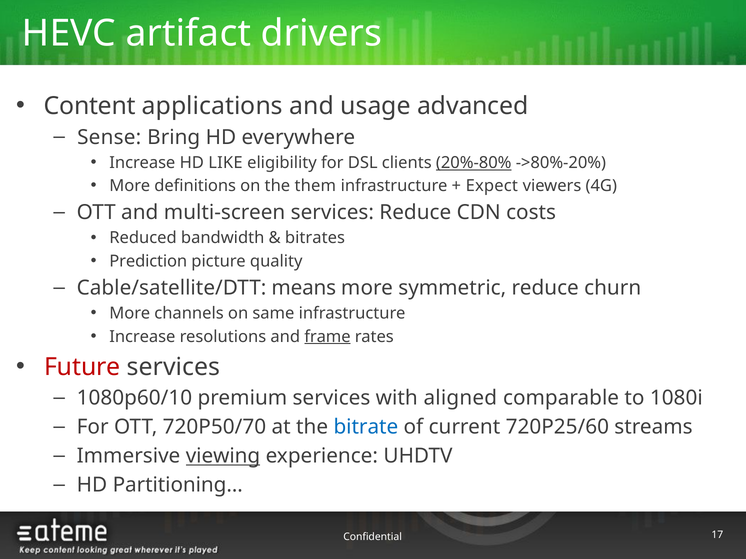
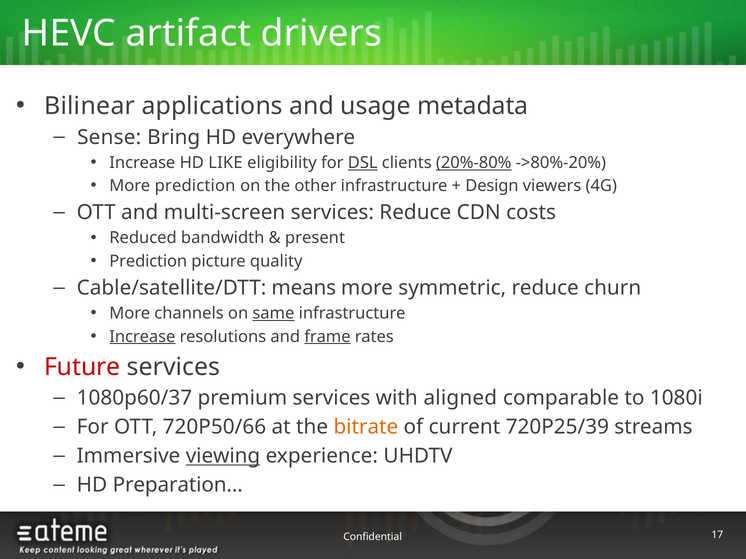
Content: Content -> Bilinear (90, 106)
advanced: advanced -> metadata (473, 106)
DSL underline: none -> present (363, 163)
More definitions: definitions -> prediction (195, 186)
them: them -> other (315, 186)
Expect: Expect -> Design (492, 186)
bitrates: bitrates -> present (315, 238)
same underline: none -> present (273, 314)
Increase underline: none -> present (142, 337)
1080p60/10: 1080p60/10 -> 1080p60/37 (134, 398)
720P50/70: 720P50/70 -> 720P50/66 (214, 428)
bitrate colour: blue -> orange (366, 428)
720P25/60: 720P25/60 -> 720P25/39 (557, 428)
Partitioning…: Partitioning… -> Preparation… (178, 486)
